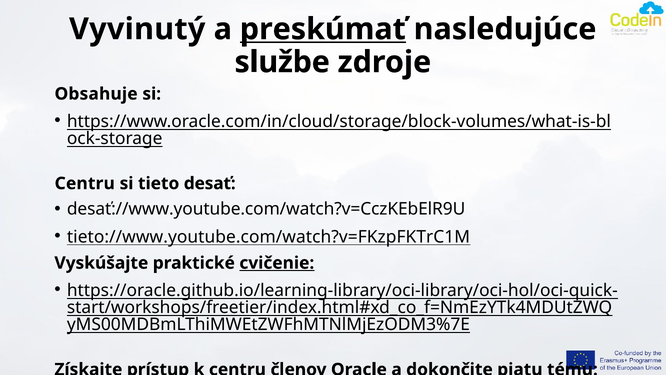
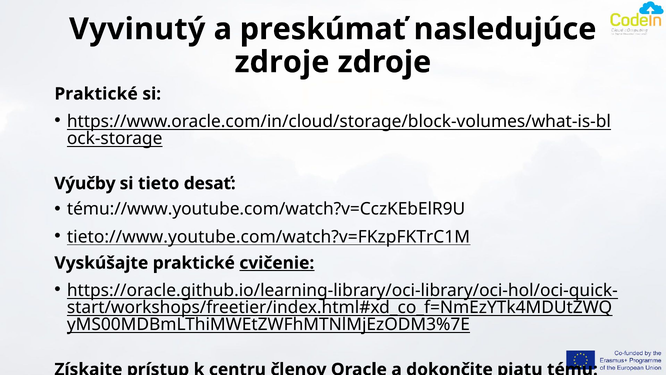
preskúmať underline: present -> none (323, 29)
službe: službe -> zdroje (282, 62)
Obsahuje: Obsahuje -> Praktické (96, 94)
Centru: Centru -> Výučby (85, 183)
desať://www.youtube.com/watch?v=CczKEbElR9U: desať://www.youtube.com/watch?v=CczKEbElR9U -> tému://www.youtube.com/watch?v=CczKEbElR9U (266, 209)
